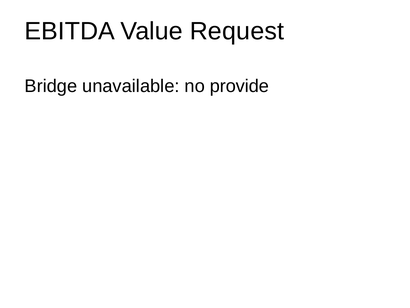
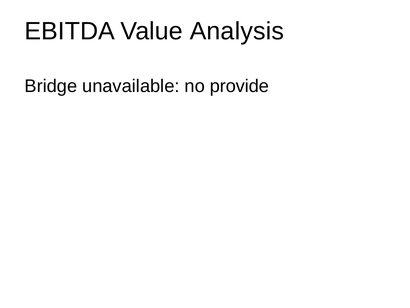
Request: Request -> Analysis (237, 31)
